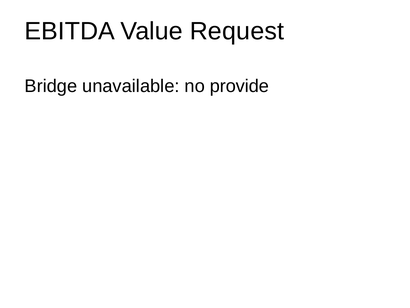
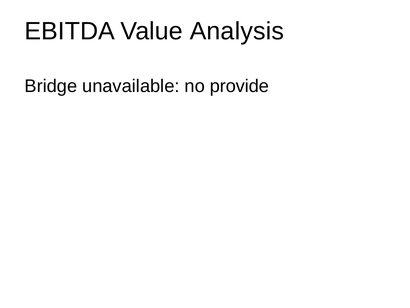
Request: Request -> Analysis (237, 31)
